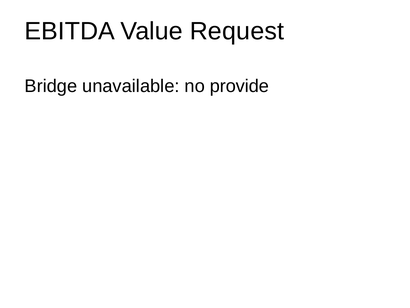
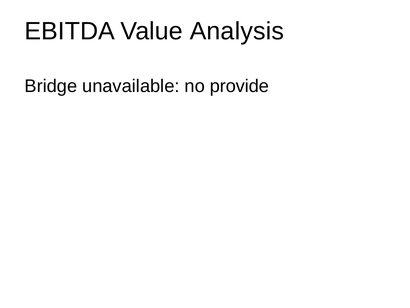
Request: Request -> Analysis (237, 31)
